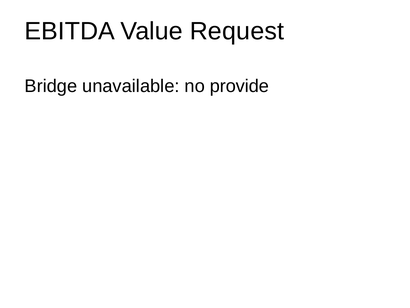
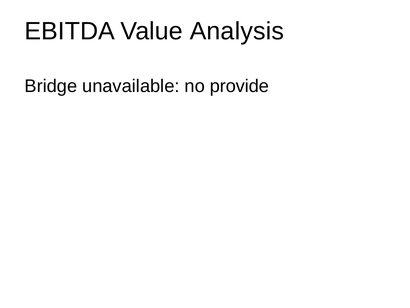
Request: Request -> Analysis (237, 31)
